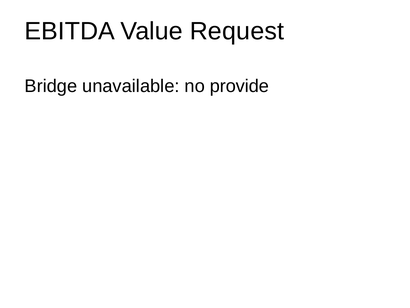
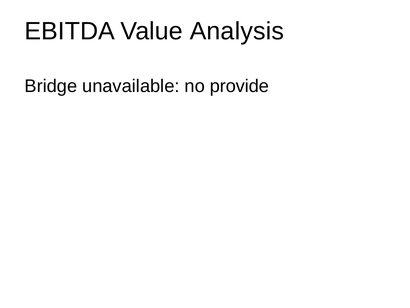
Request: Request -> Analysis (237, 31)
